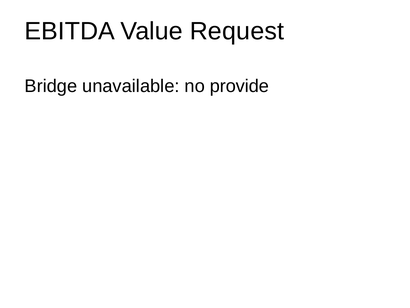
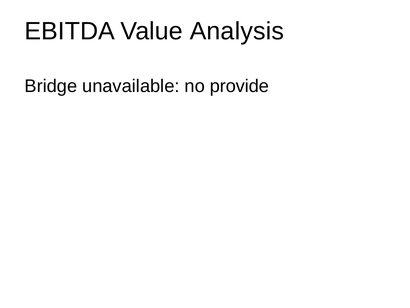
Request: Request -> Analysis (237, 31)
